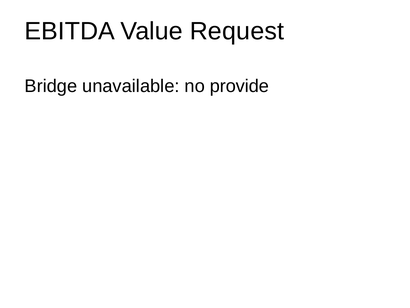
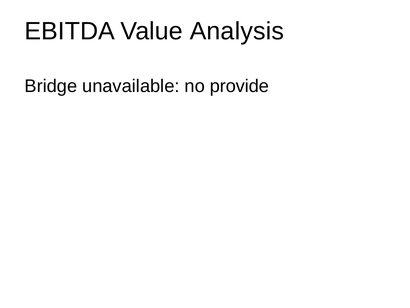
Request: Request -> Analysis (237, 31)
